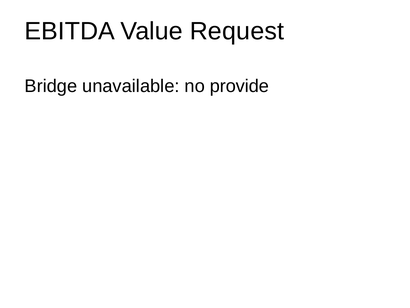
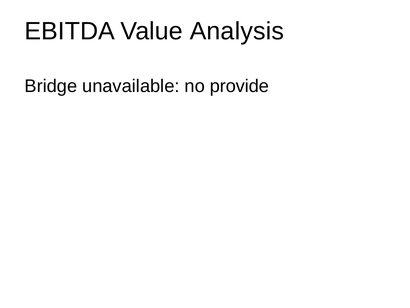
Request: Request -> Analysis (237, 31)
